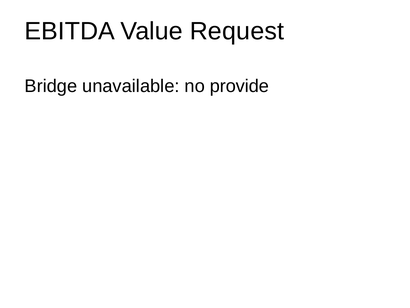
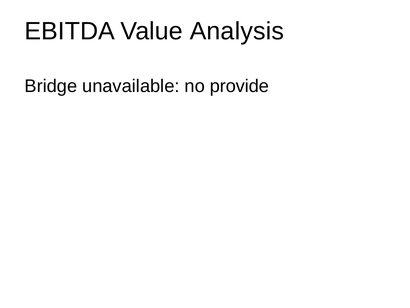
Request: Request -> Analysis (237, 31)
